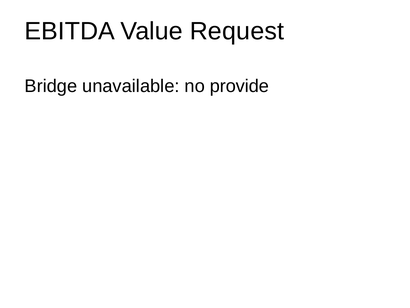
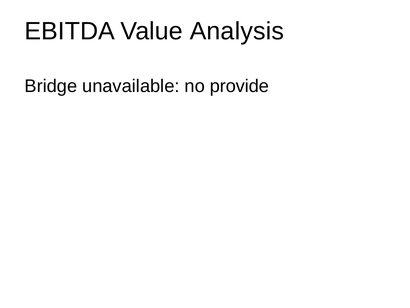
Request: Request -> Analysis (237, 31)
